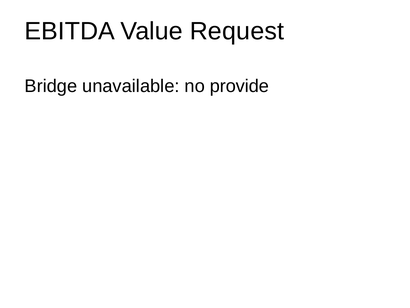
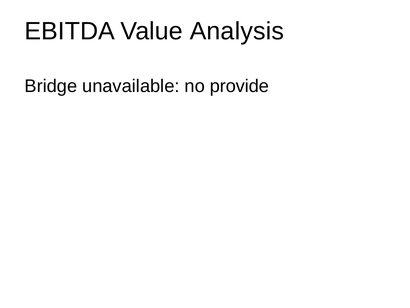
Request: Request -> Analysis (237, 31)
